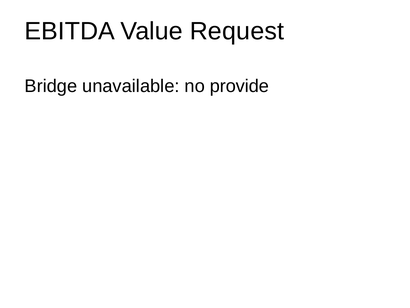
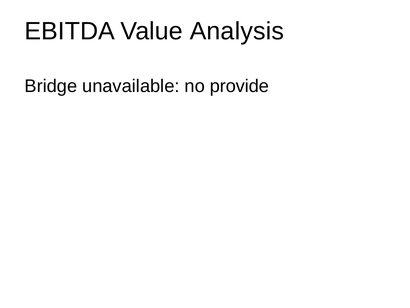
Request: Request -> Analysis (237, 31)
